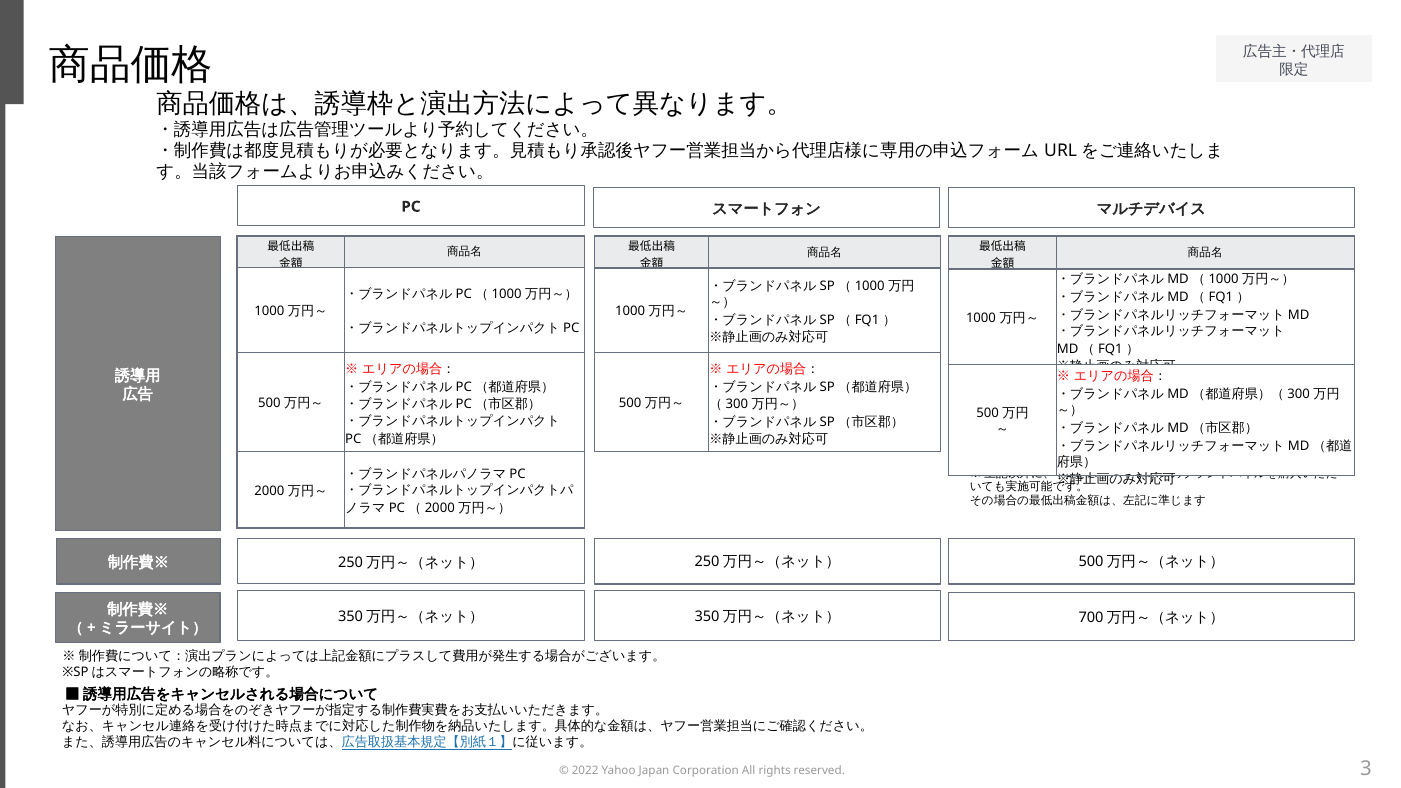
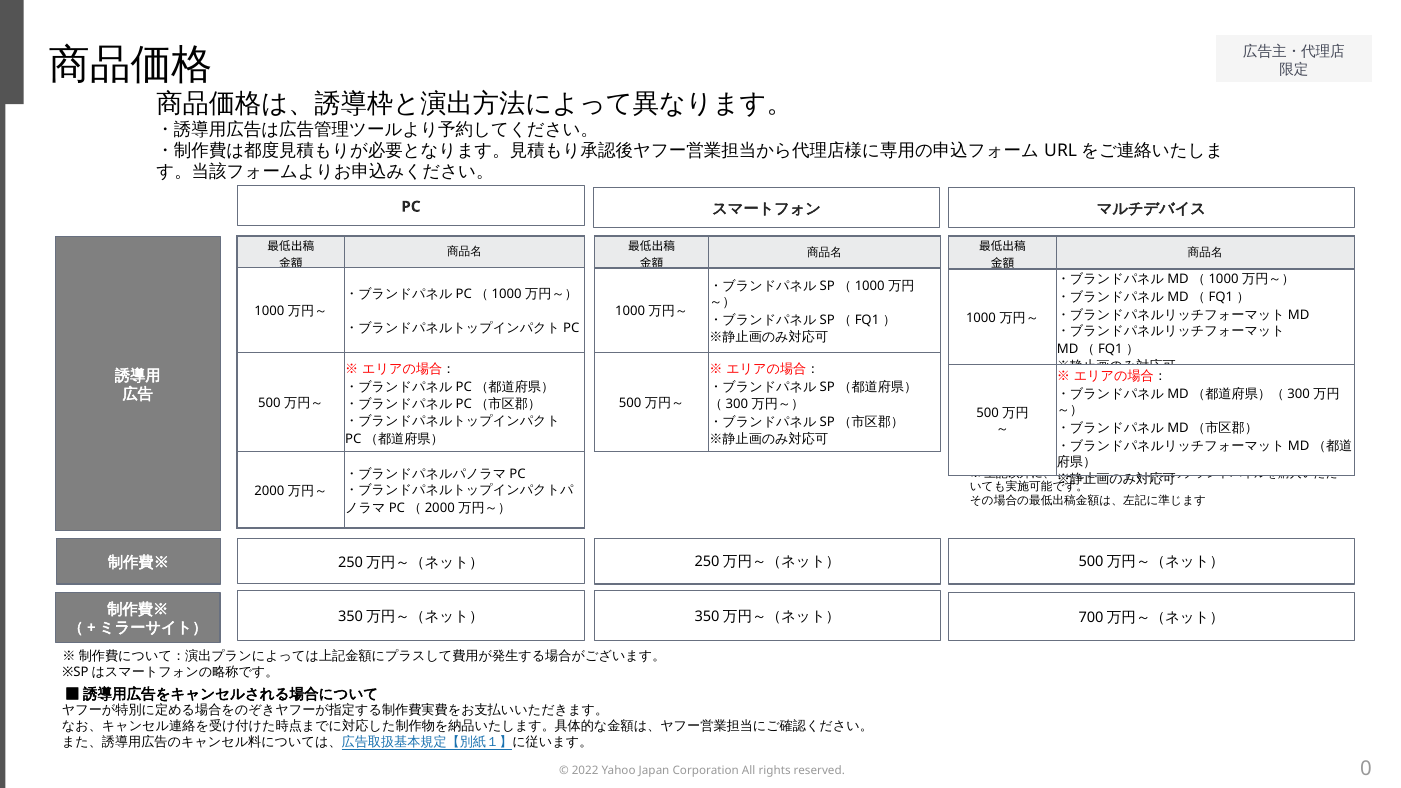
3: 3 -> 0 (1366, 769)
